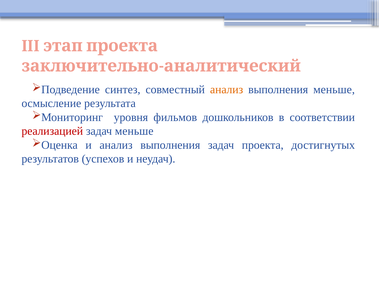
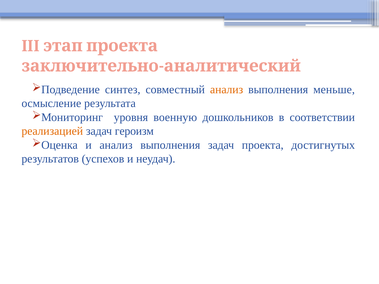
фильмов: фильмов -> военную (175, 117)
реализацией colour: red -> orange (52, 131)
задач меньше: меньше -> героизм (134, 131)
